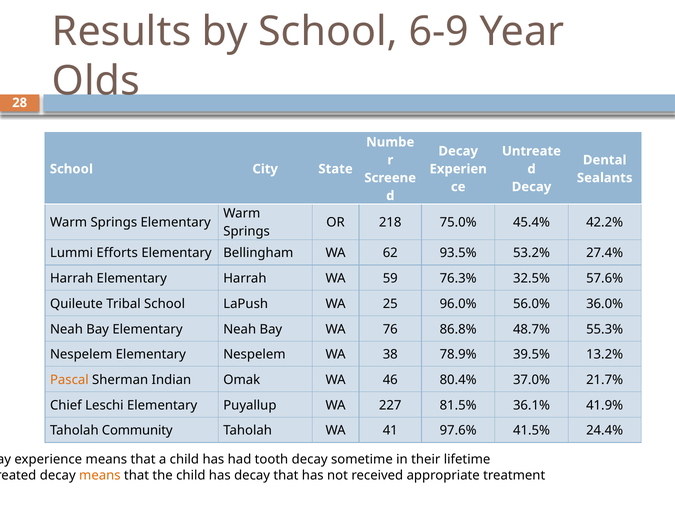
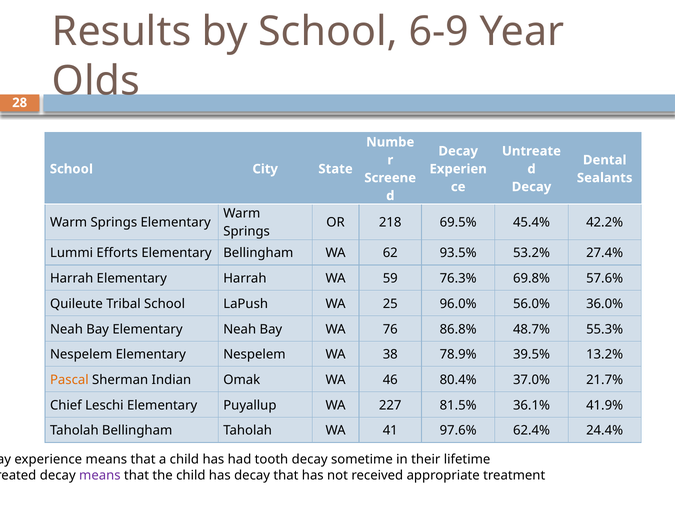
75.0%: 75.0% -> 69.5% (458, 223)
32.5%: 32.5% -> 69.8% (531, 279)
Taholah Community: Community -> Bellingham (137, 431)
41.5%: 41.5% -> 62.4% (531, 431)
means colour: orange -> purple (100, 476)
